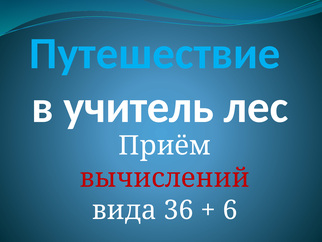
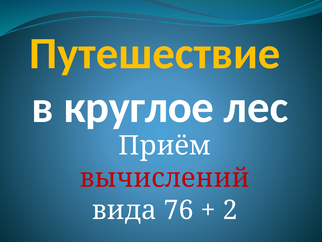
Путешествие colour: light blue -> yellow (155, 53)
учитель: учитель -> круглое (139, 107)
36: 36 -> 76 (179, 210)
6: 6 -> 2 (230, 210)
